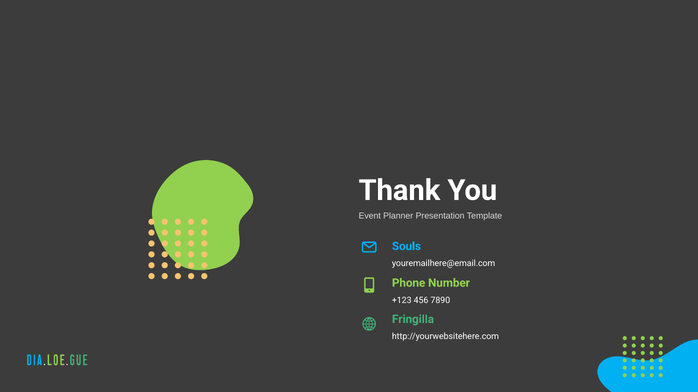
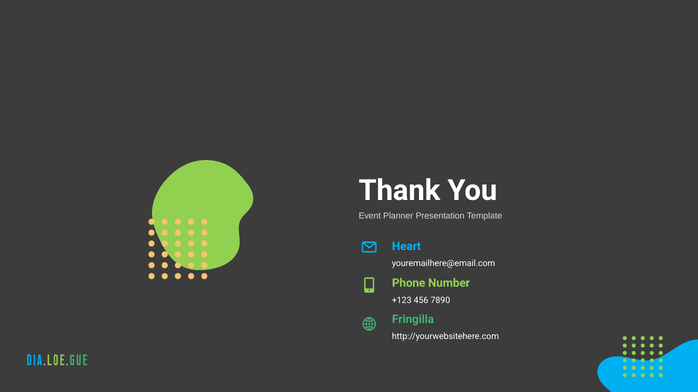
Souls: Souls -> Heart (406, 247)
